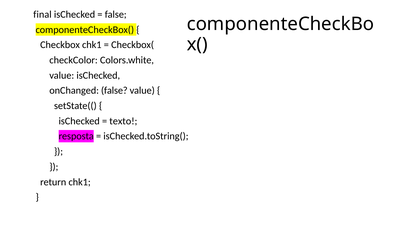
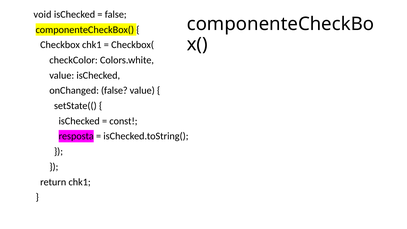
final: final -> void (42, 14)
texto: texto -> const (123, 121)
